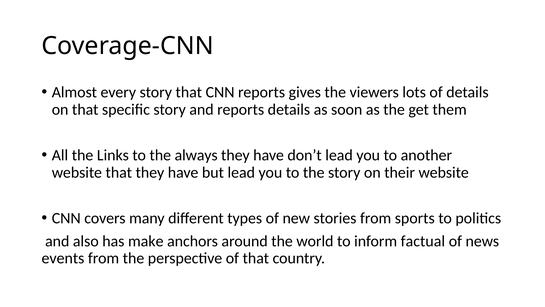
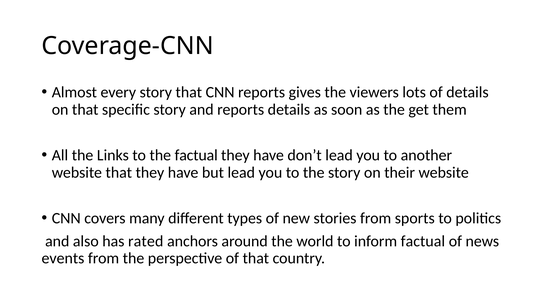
the always: always -> factual (196, 155)
make: make -> rated (146, 241)
